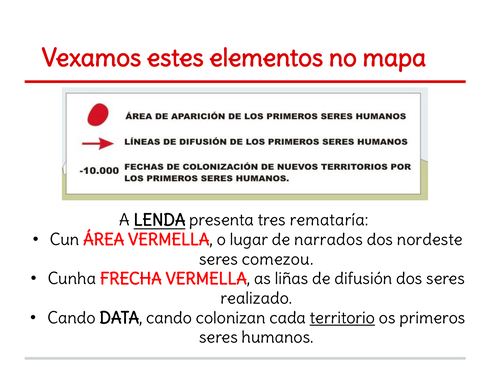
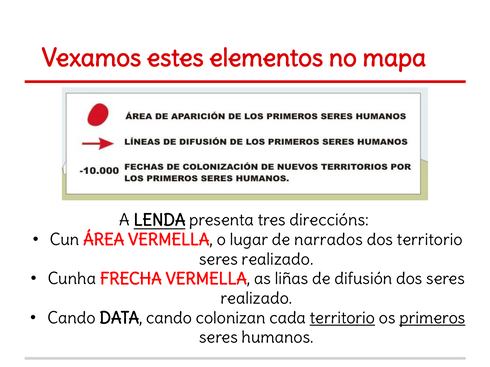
remataría: remataría -> direccións (329, 220)
dos nordeste: nordeste -> territorio (430, 240)
comezou: comezou -> realizado (278, 260)
primeros underline: none -> present (432, 318)
